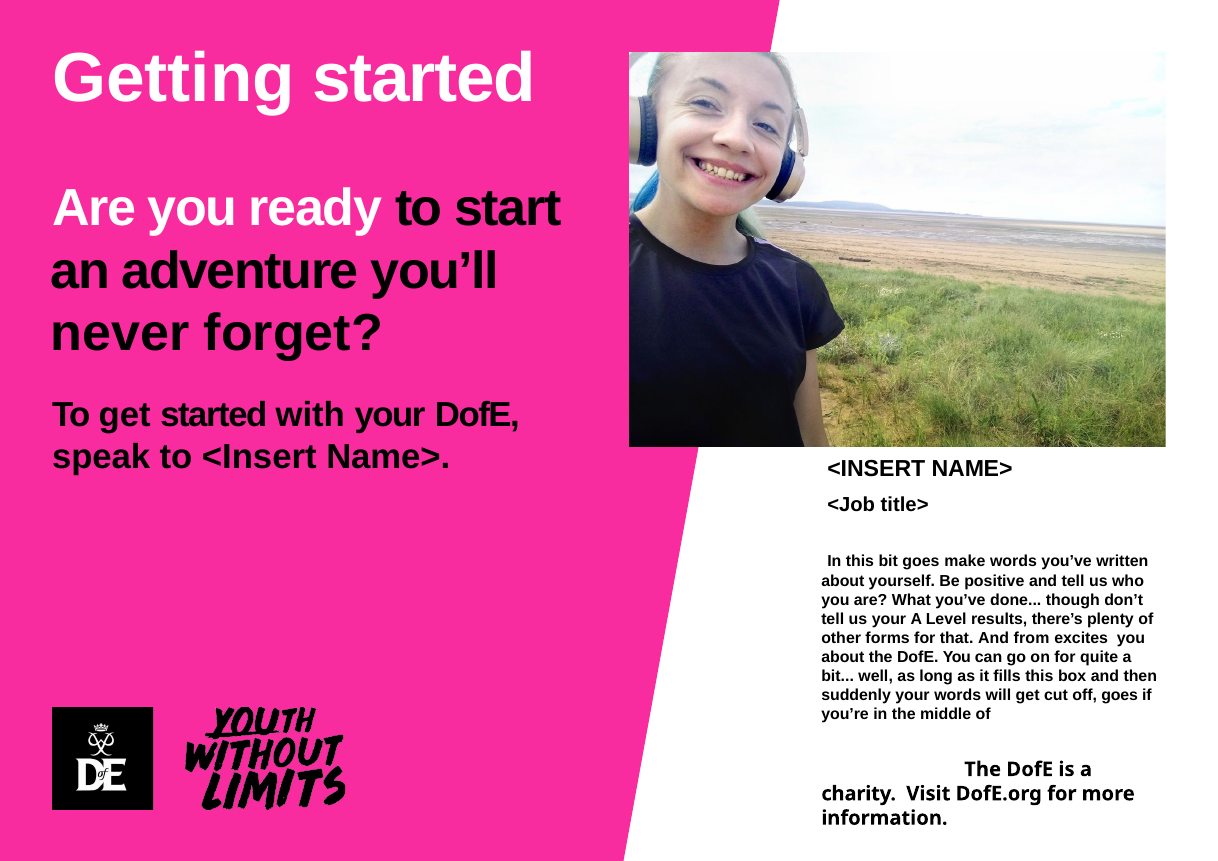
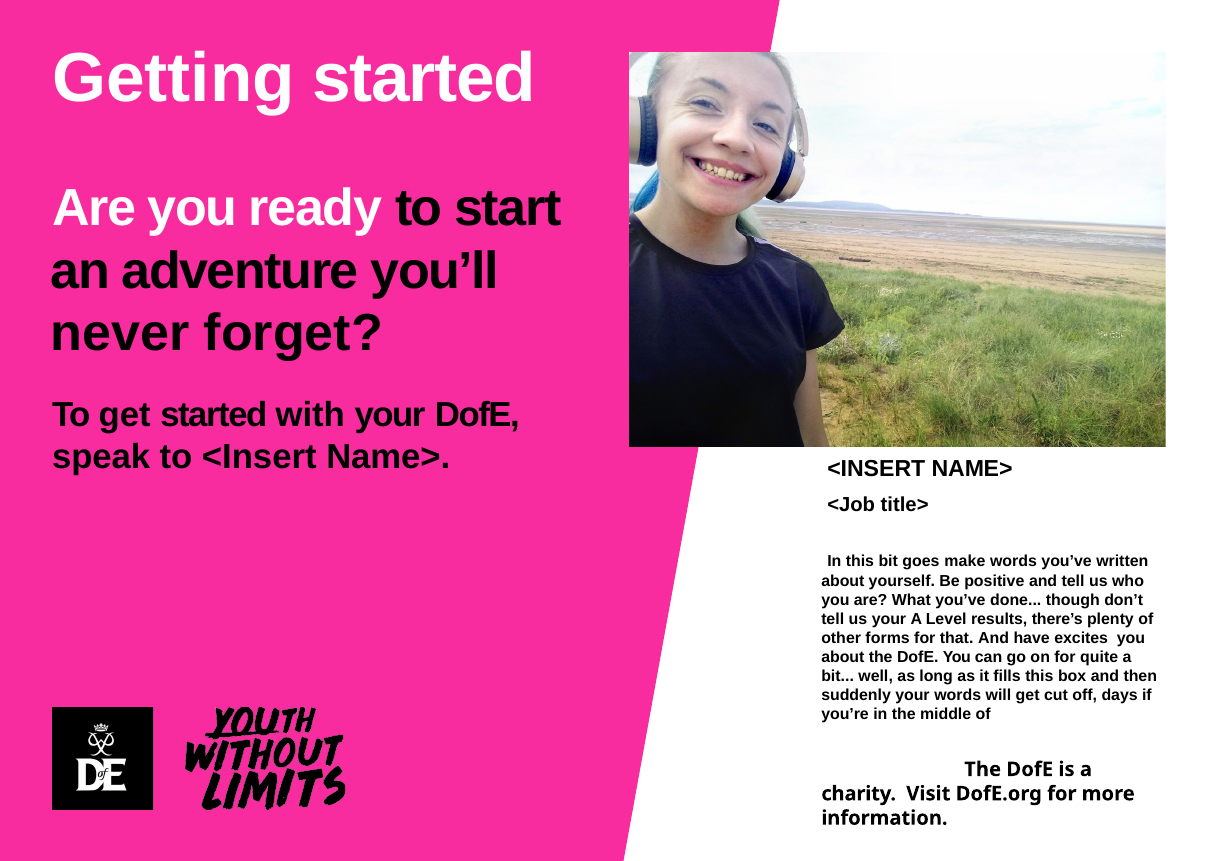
from: from -> have (1032, 638)
off goes: goes -> days (1120, 695)
